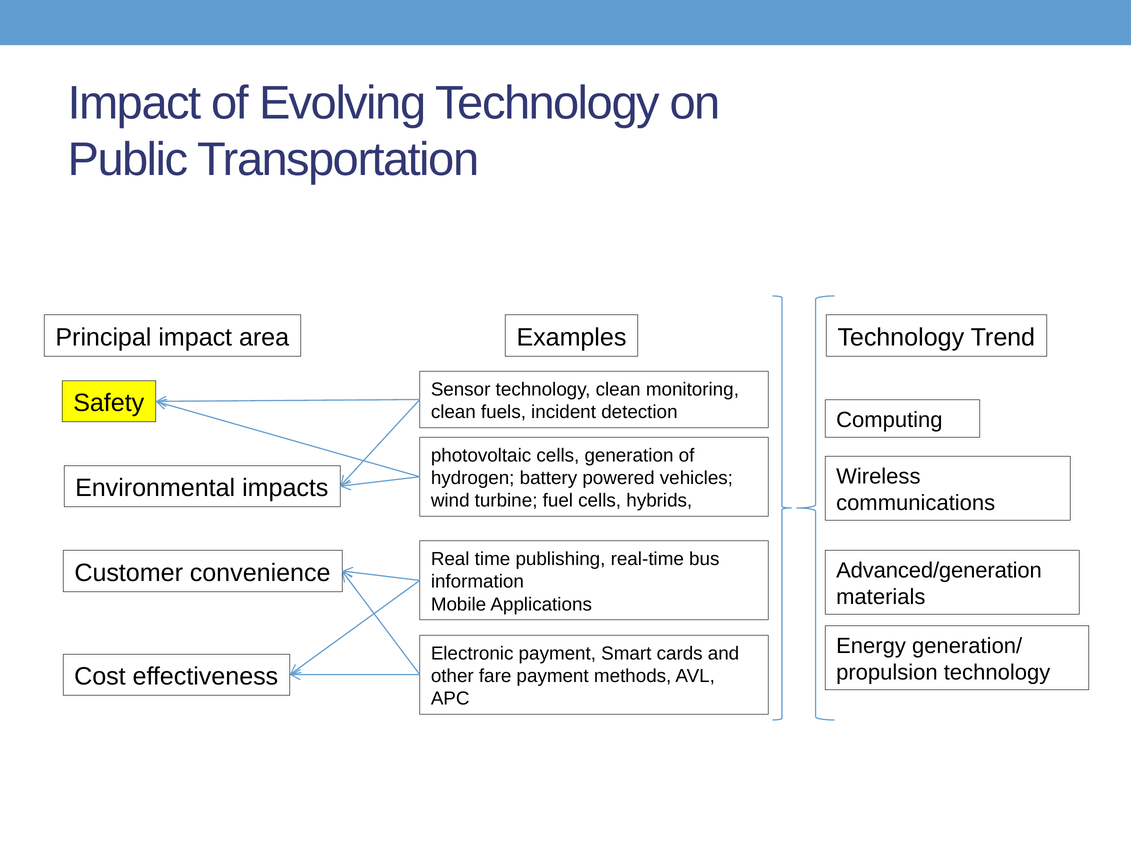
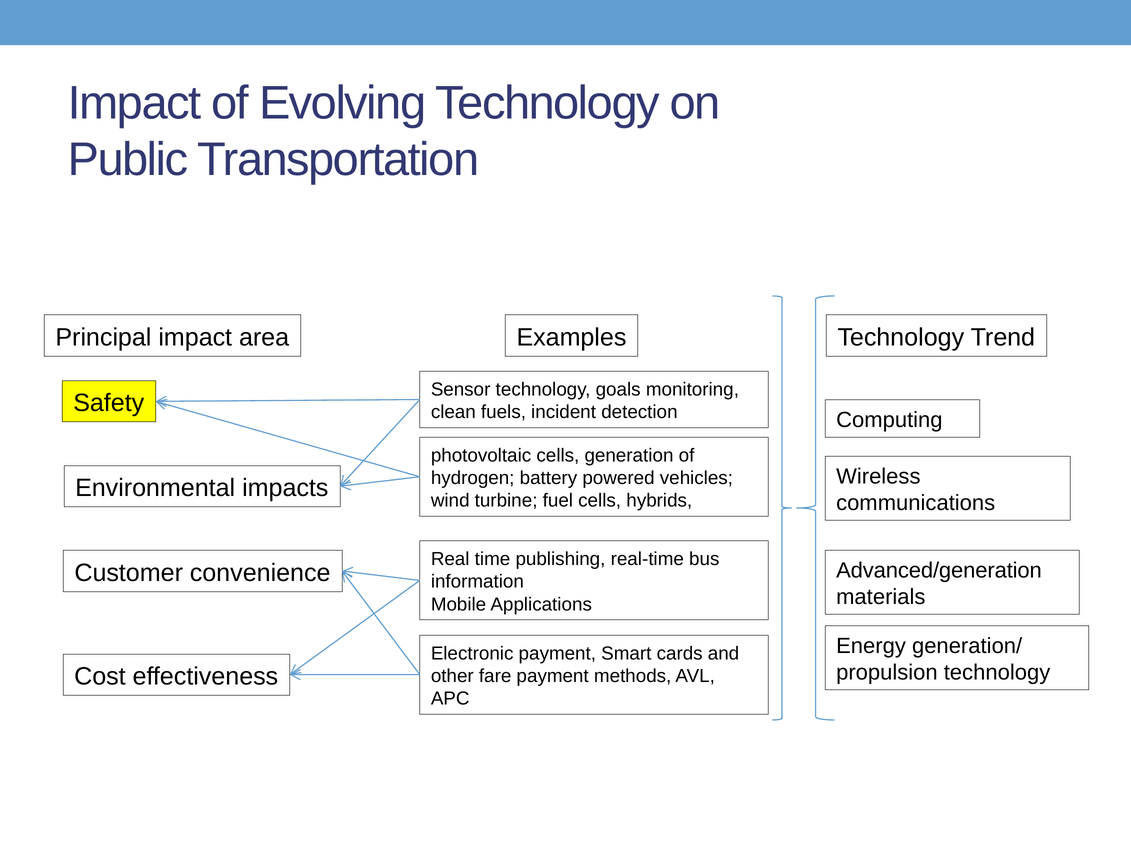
technology clean: clean -> goals (618, 390)
